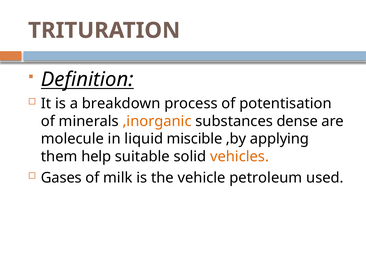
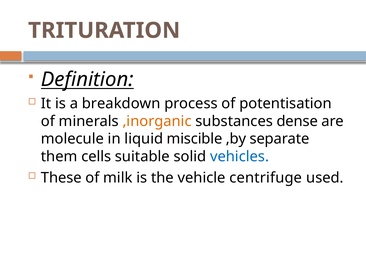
applying: applying -> separate (279, 139)
help: help -> cells (96, 157)
vehicles colour: orange -> blue (240, 157)
Gases: Gases -> These (61, 178)
petroleum: petroleum -> centrifuge (266, 178)
